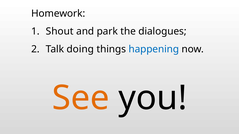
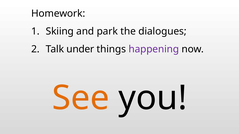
Shout: Shout -> Skiing (60, 31)
doing: doing -> under (80, 49)
happening colour: blue -> purple (154, 49)
